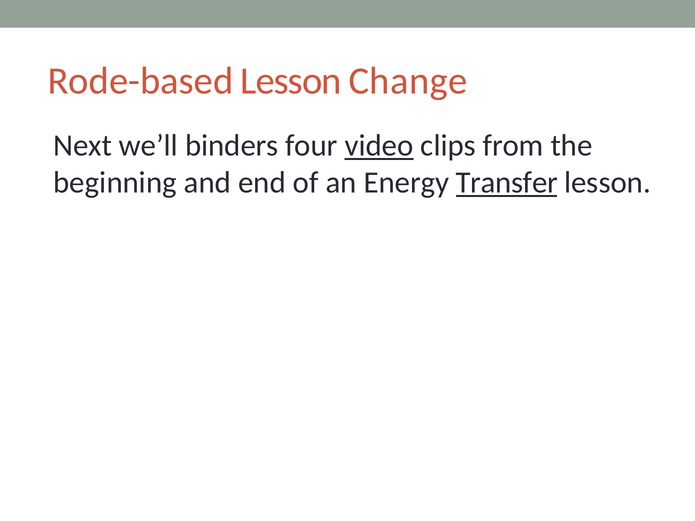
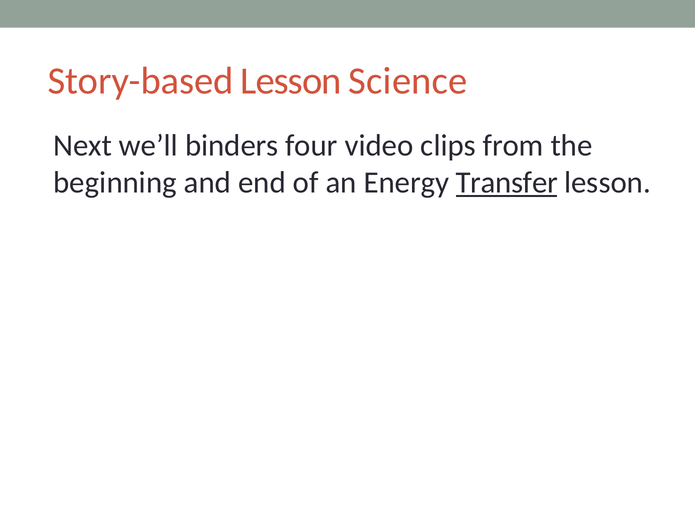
Rode-based: Rode-based -> Story-based (140, 81)
Change: Change -> Science (408, 81)
video underline: present -> none (379, 146)
